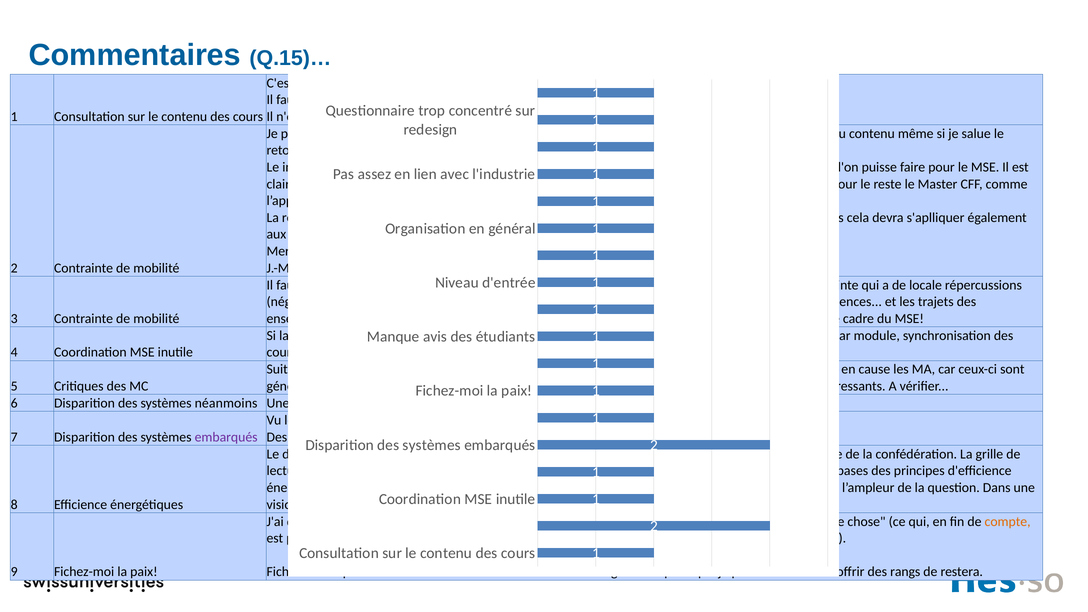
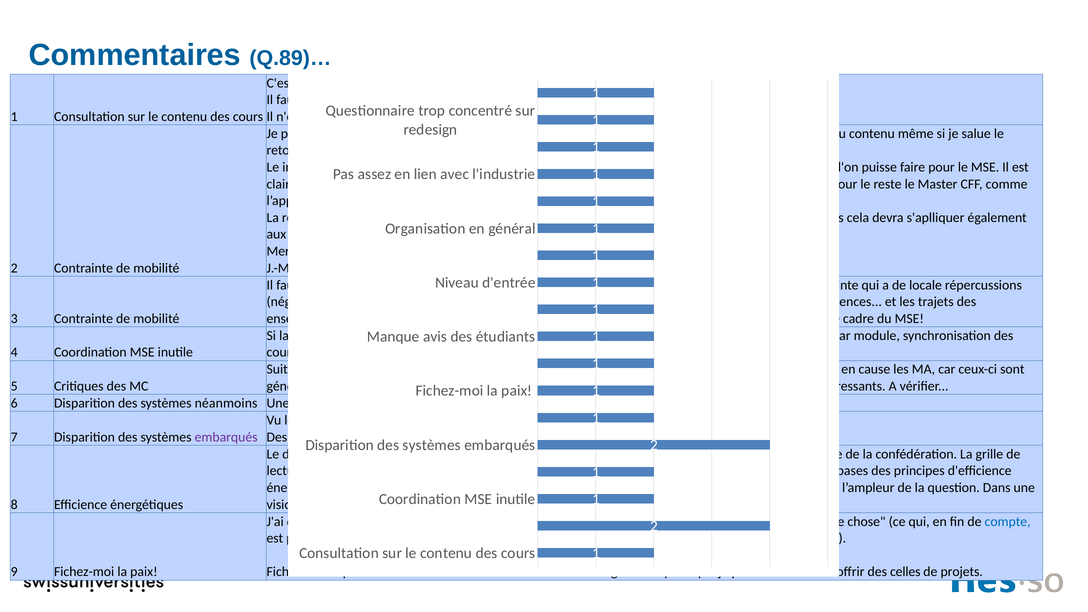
Q.15)…: Q.15)… -> Q.89)… (290, 58)
compte colour: orange -> blue (1008, 521)
rangs: rangs -> celles (905, 572)
restera: restera -> projets (962, 572)
